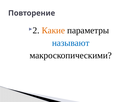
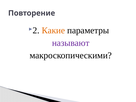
называют colour: blue -> purple (71, 43)
